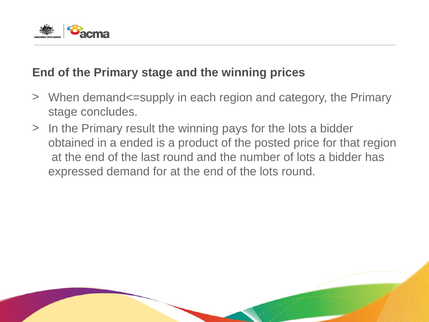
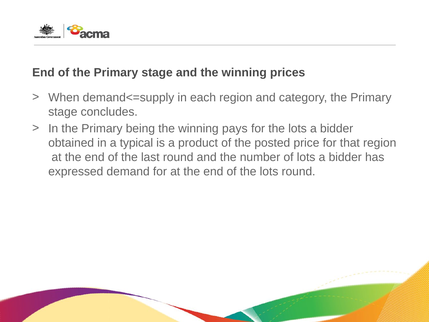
result: result -> being (140, 128)
ended: ended -> typical (136, 143)
